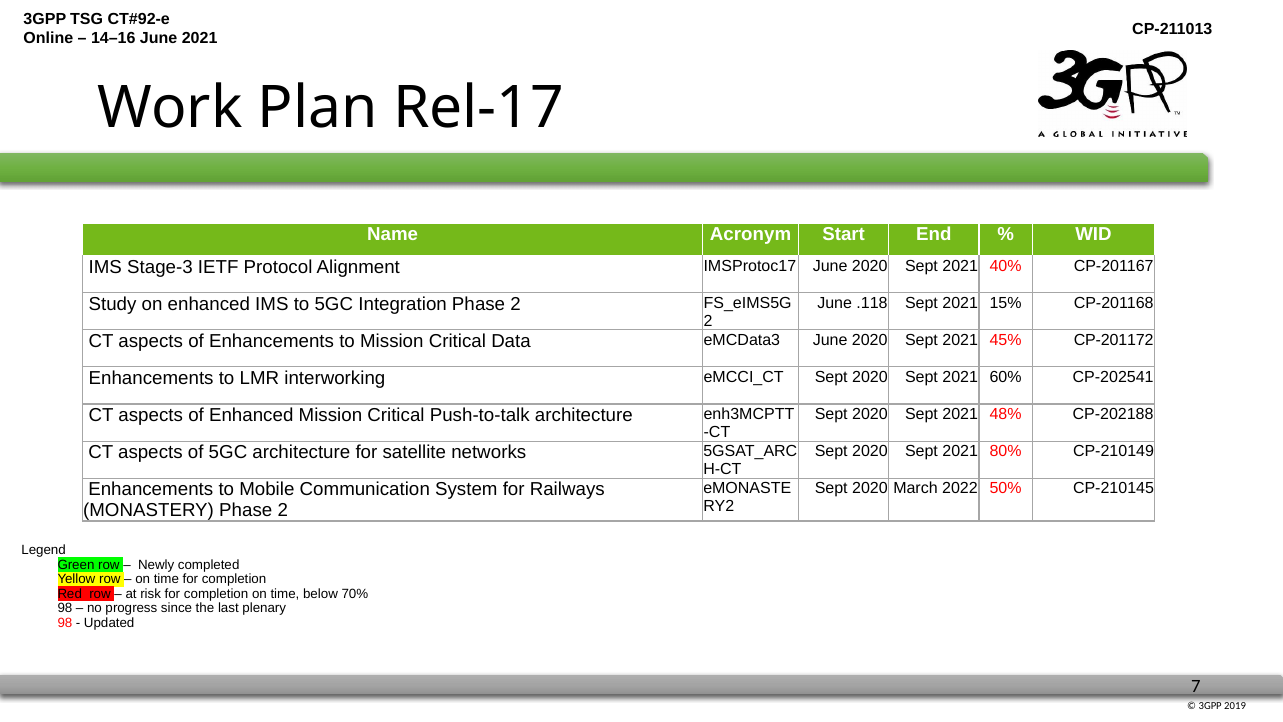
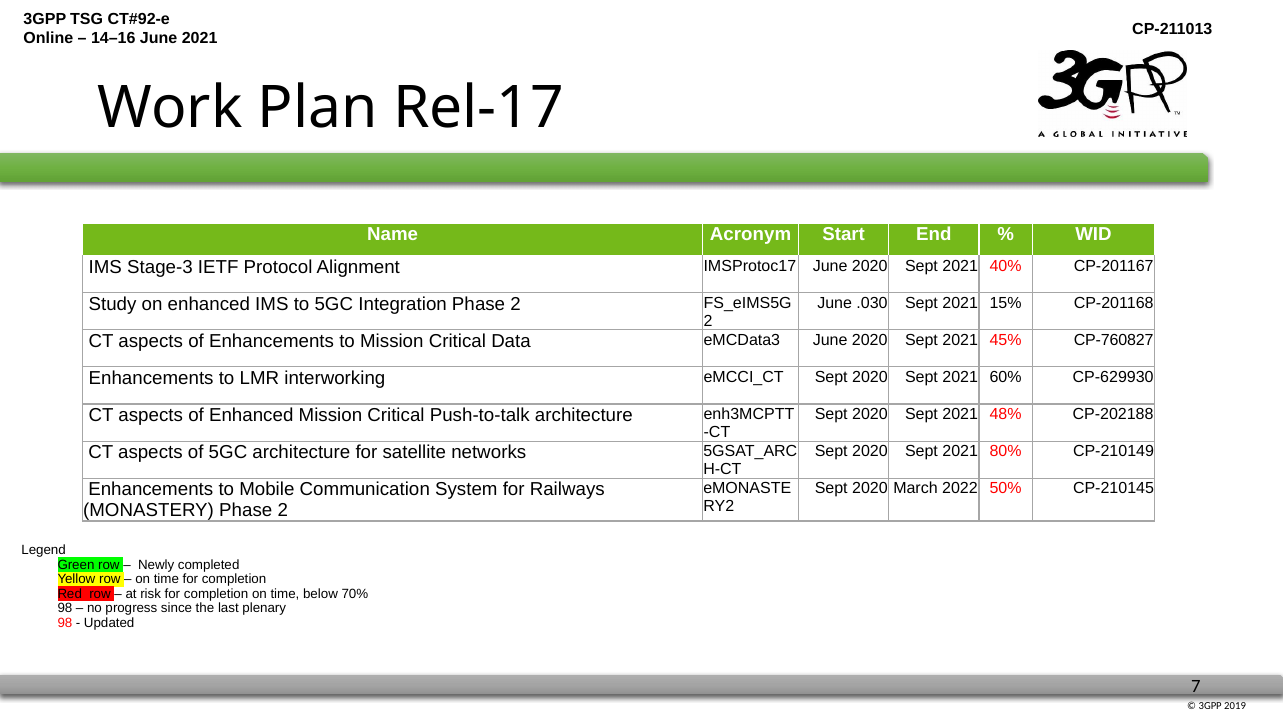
.118: .118 -> .030 (872, 303)
CP-201172: CP-201172 -> CP-760827 (1114, 340)
CP-202541: CP-202541 -> CP-629930 (1113, 377)
